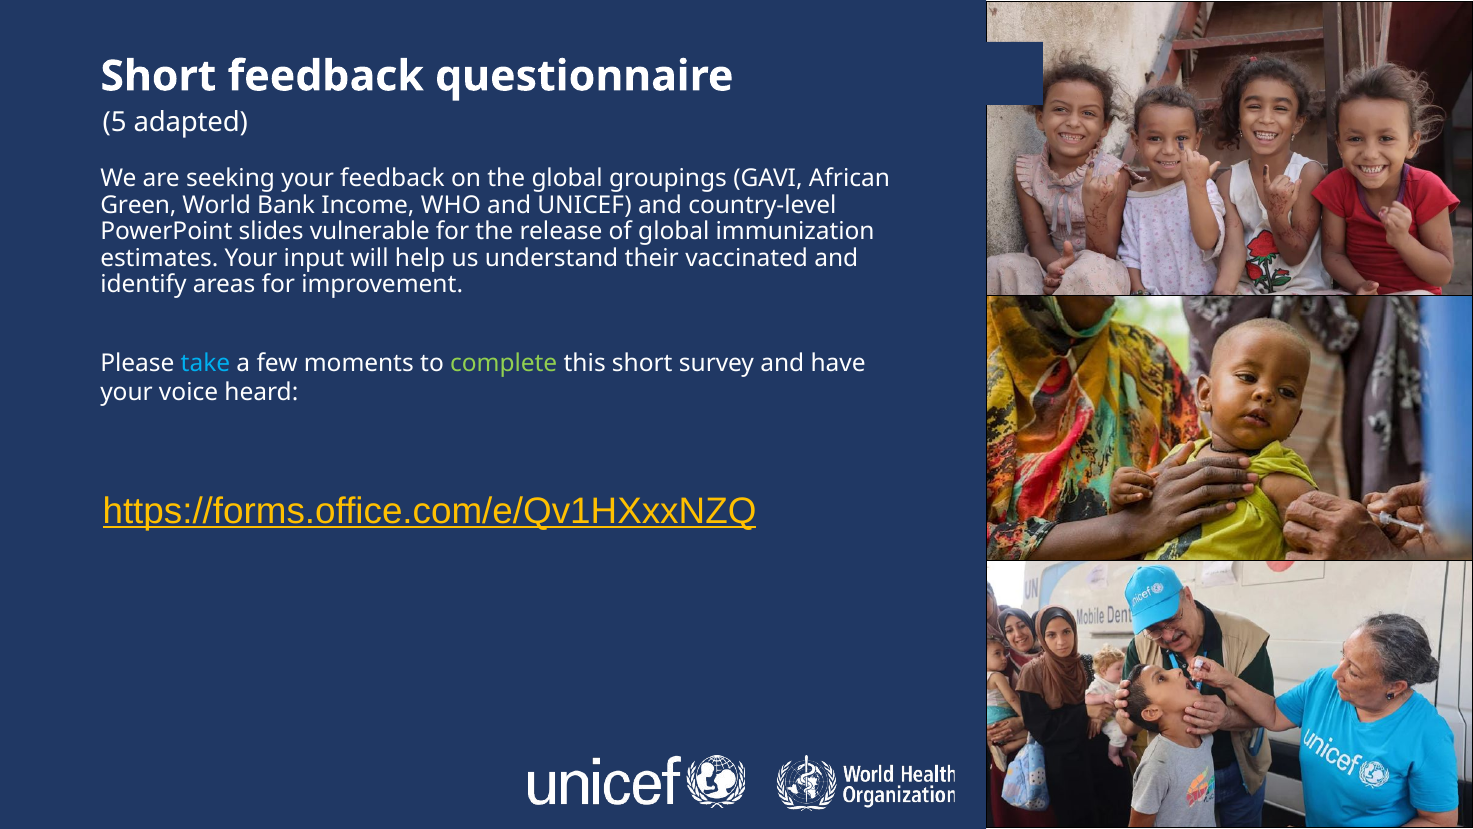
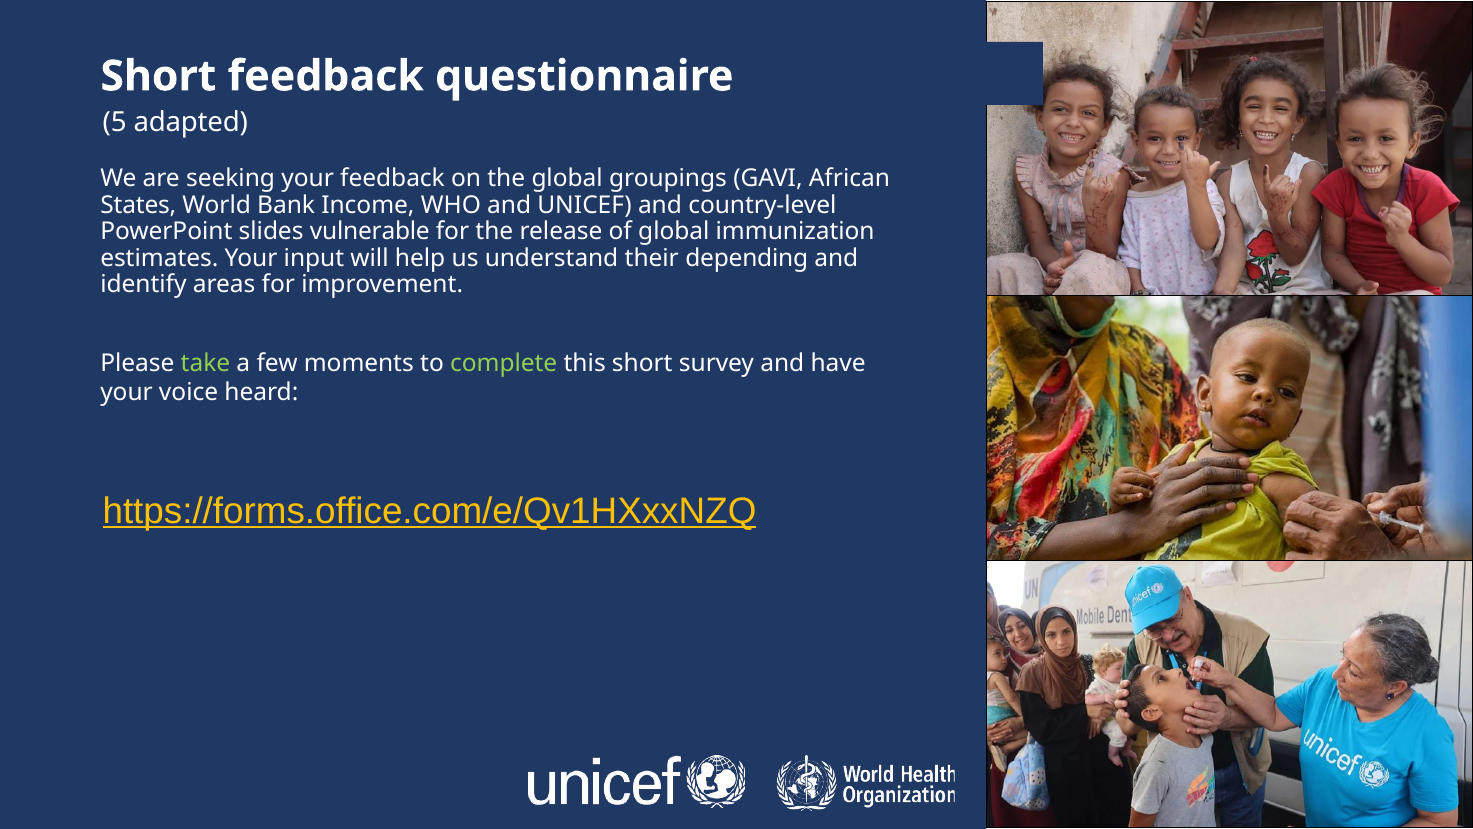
Green: Green -> States (138, 205)
vaccinated: vaccinated -> depending (747, 258)
take colour: light blue -> light green (205, 363)
